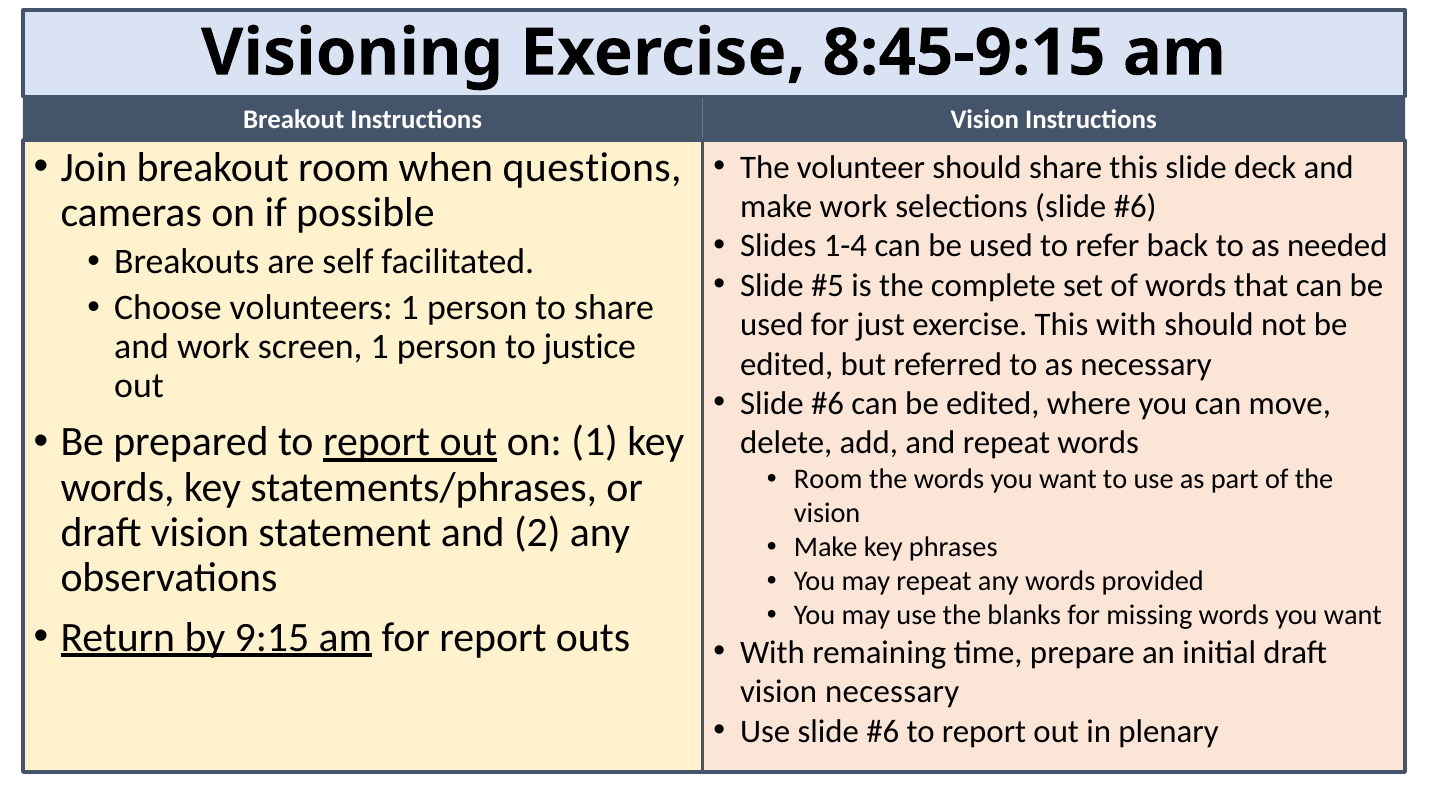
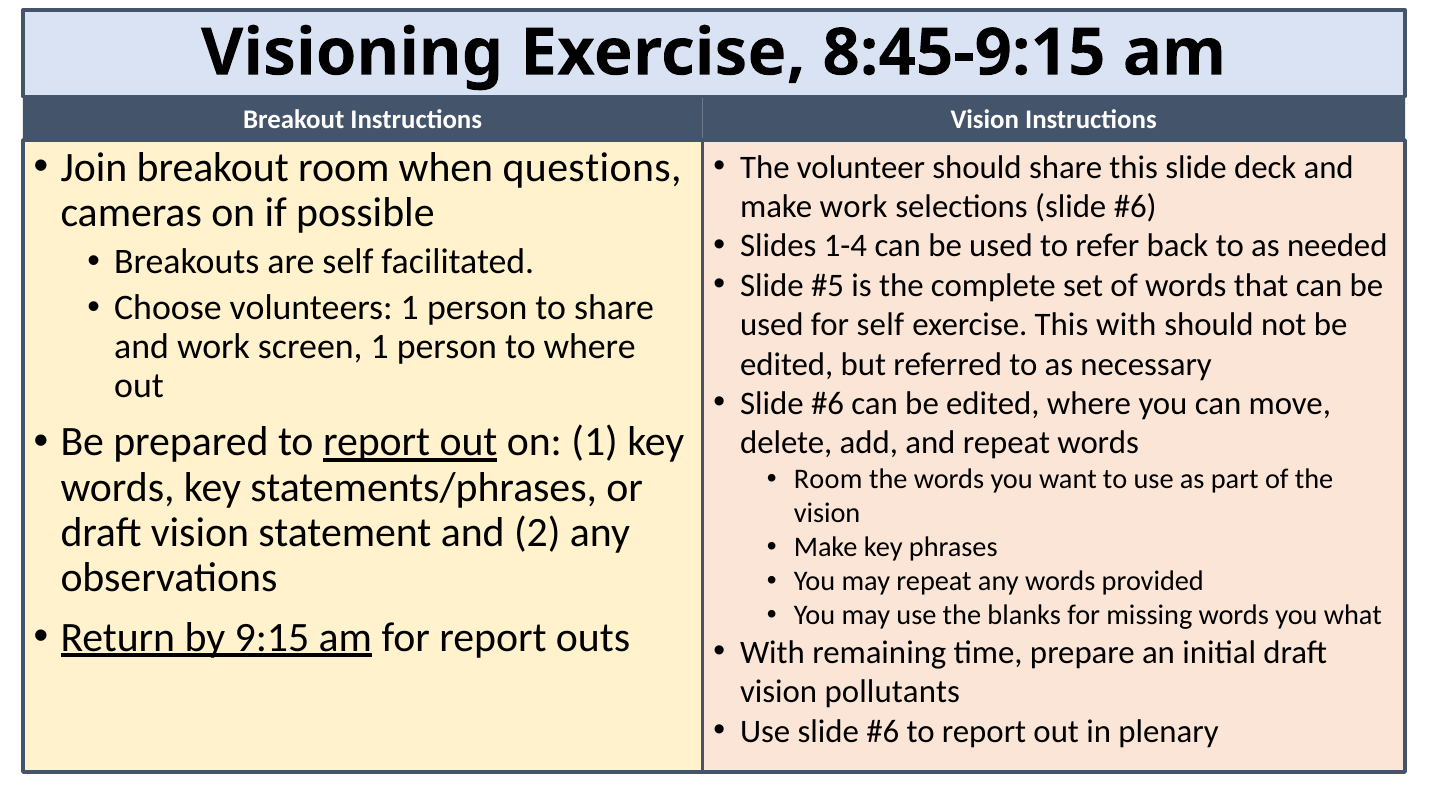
for just: just -> self (880, 325)
to justice: justice -> where (590, 347)
missing words you want: want -> what (1353, 616)
vision necessary: necessary -> pollutants (892, 692)
